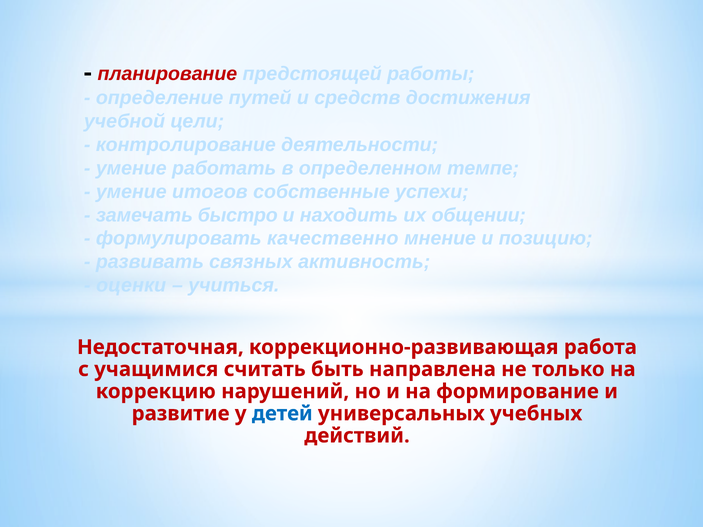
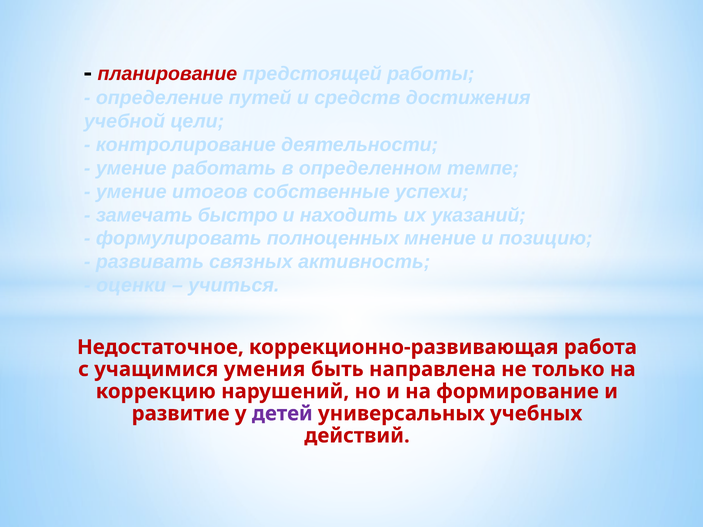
общении: общении -> указаний (479, 215)
качественно: качественно -> полноценных (333, 239)
Недостаточная: Недостаточная -> Недостаточное (160, 347)
считать: считать -> умения (265, 369)
детей colour: blue -> purple (282, 414)
